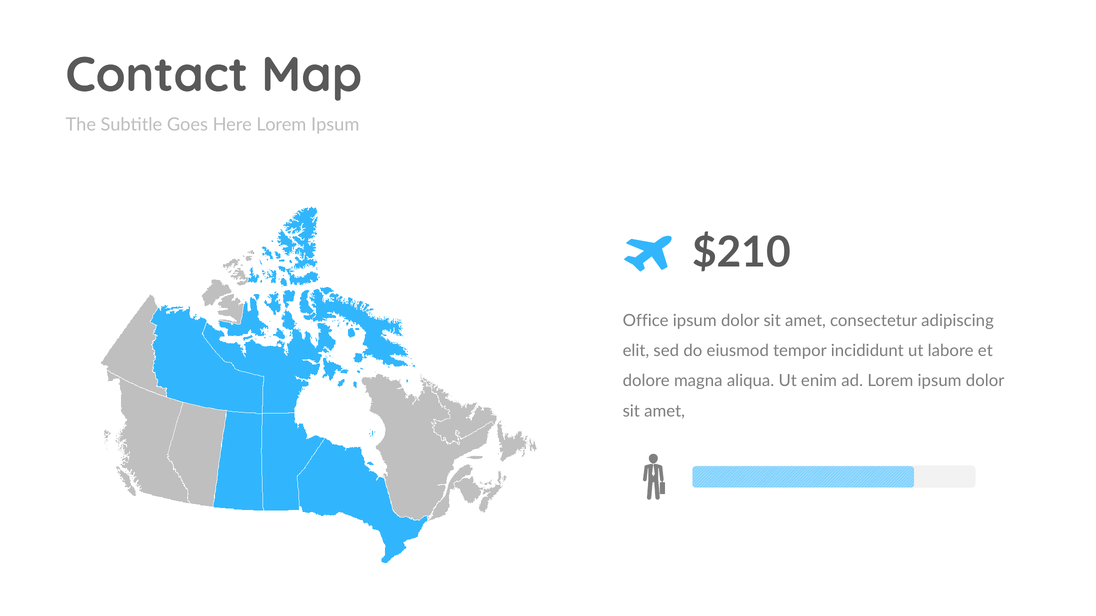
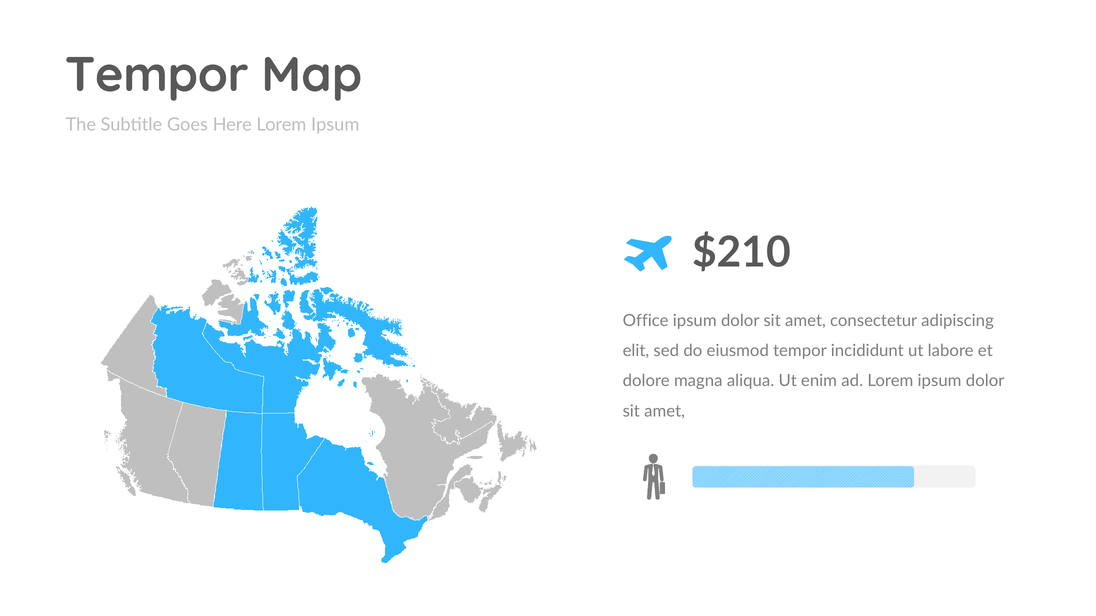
Contact: Contact -> Tempor (157, 75)
